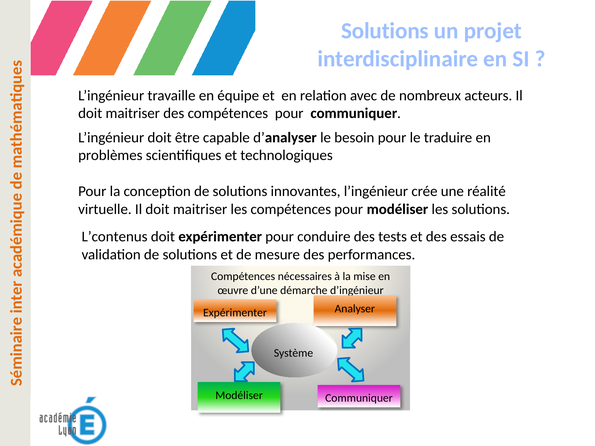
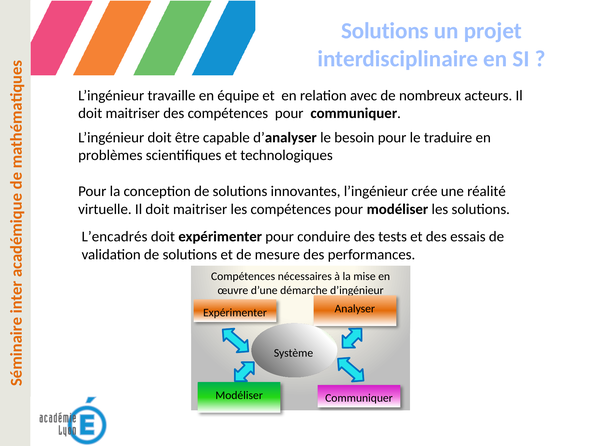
L’contenus: L’contenus -> L’encadrés (115, 237)
